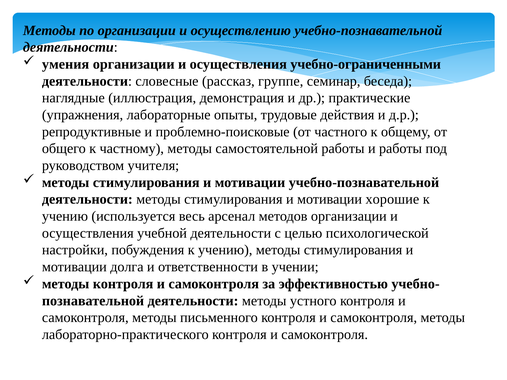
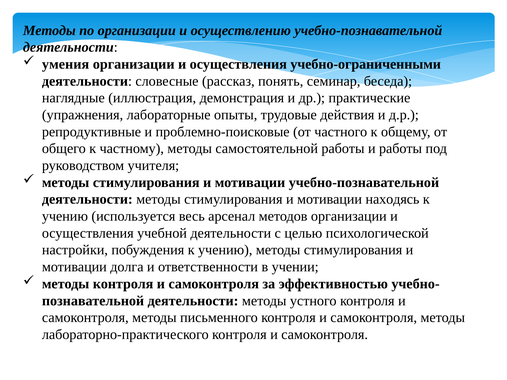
группе: группе -> понять (281, 81)
хорошие: хорошие -> находясь (392, 199)
